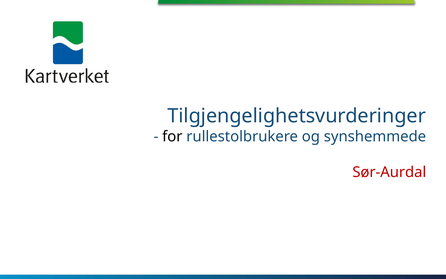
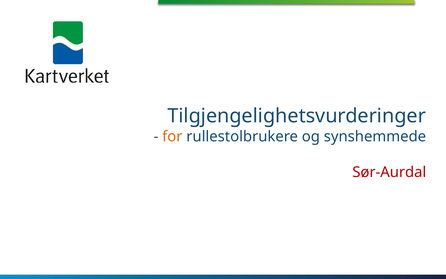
for colour: black -> orange (172, 136)
